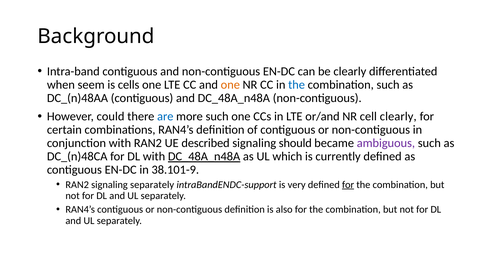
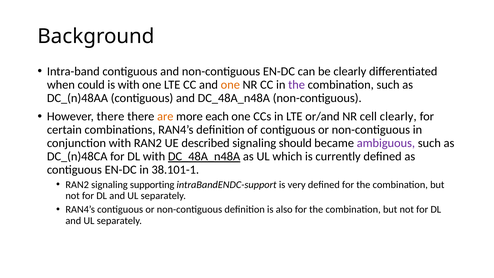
seem: seem -> could (91, 85)
is cells: cells -> with (129, 85)
the colour: blue -> purple (297, 85)
However could: could -> there (111, 116)
are colour: blue -> orange (165, 116)
more such: such -> each (217, 116)
38.101-9: 38.101-9 -> 38.101-1 (175, 170)
signaling separately: separately -> supporting (152, 185)
for underline: present -> none (348, 185)
